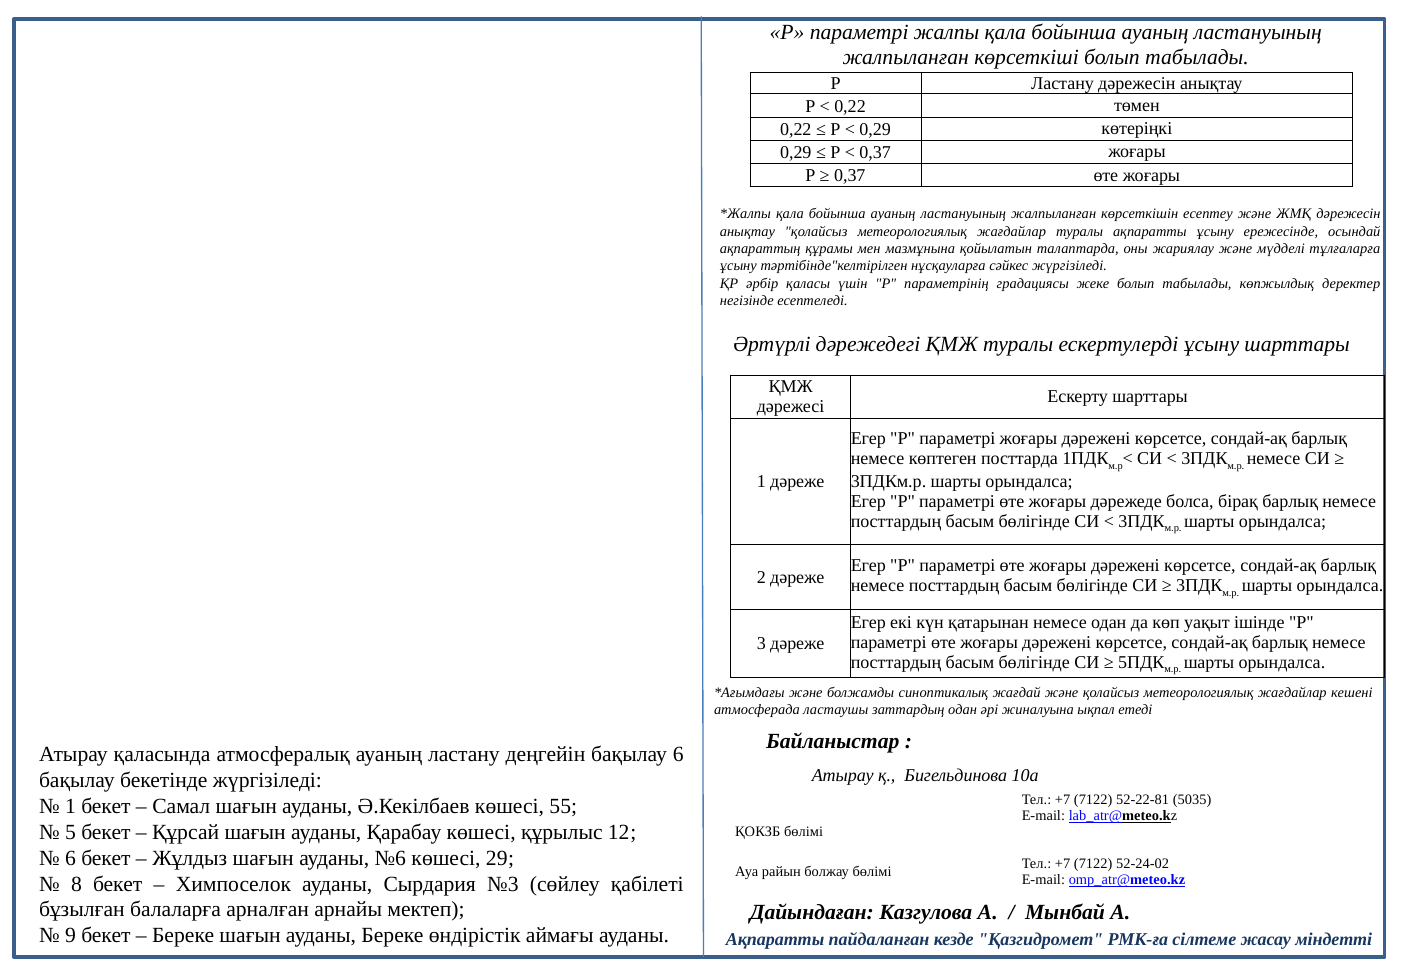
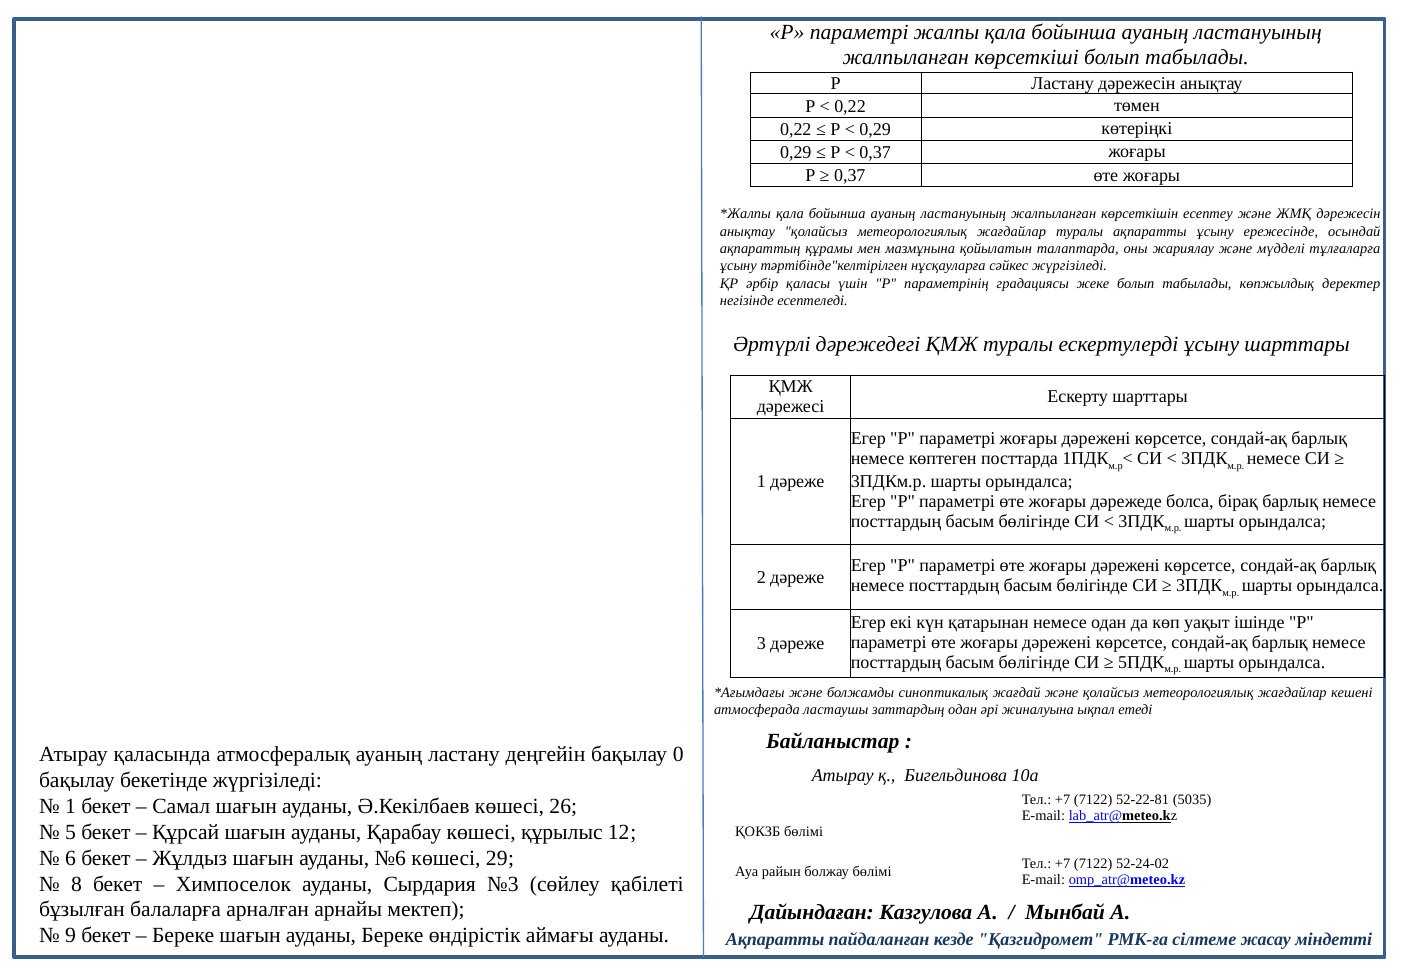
бақылау 6: 6 -> 0 (678, 754)
55: 55 -> 26 (563, 806)
